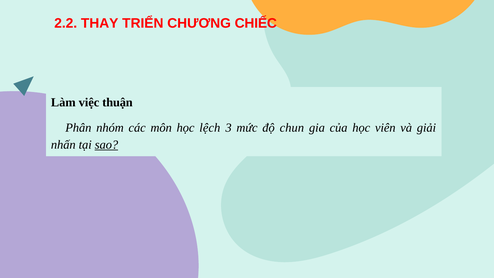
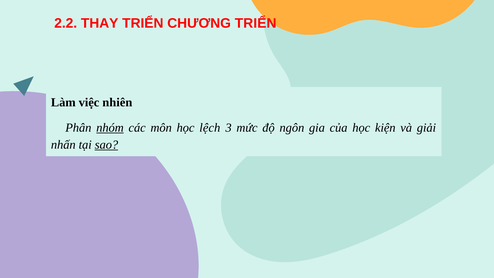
CHƯƠNG CHIẾC: CHIẾC -> TRIỂN (256, 23)
thuận: thuận -> nhiên (117, 102)
nhóm underline: none -> present (110, 128)
chun: chun -> ngôn (292, 128)
viên: viên -> kiện (385, 128)
